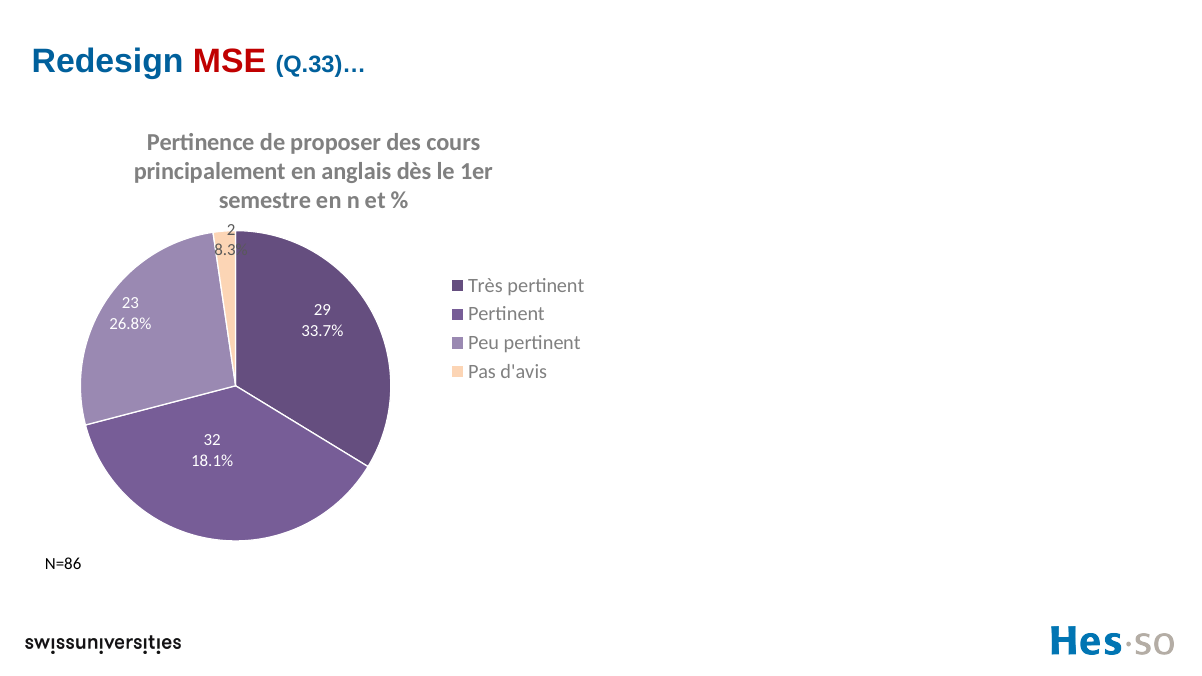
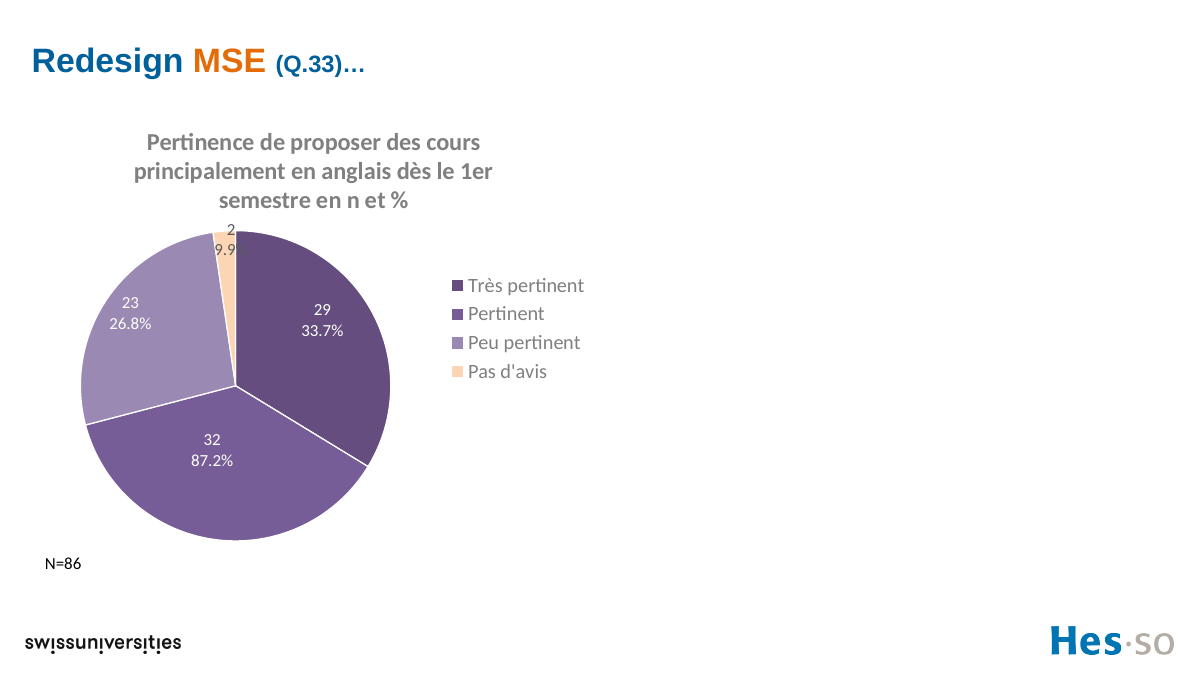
MSE colour: red -> orange (229, 61)
8.3%: 8.3% -> 9.9% (231, 250)
18.1%: 18.1% -> 87.2% (212, 461)
